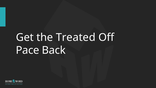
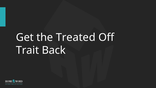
Pace: Pace -> Trait (27, 50)
